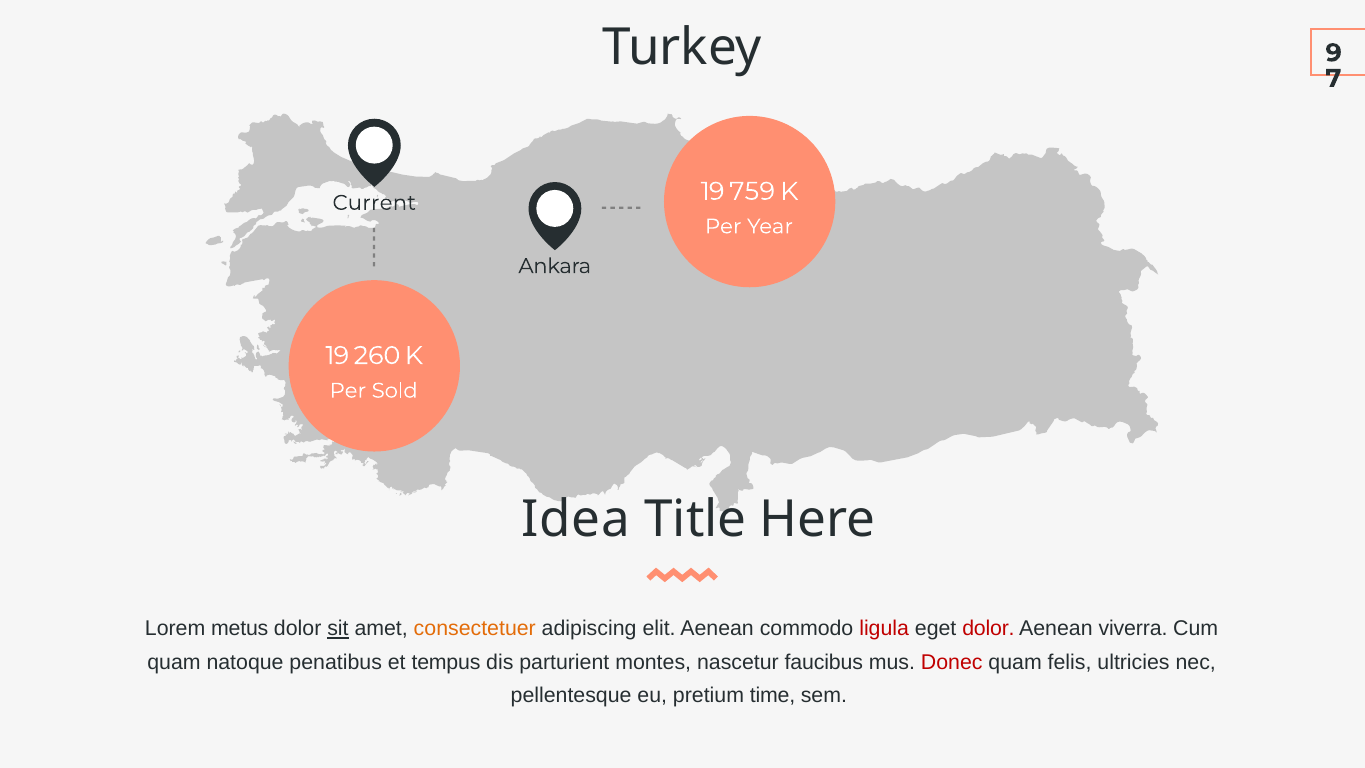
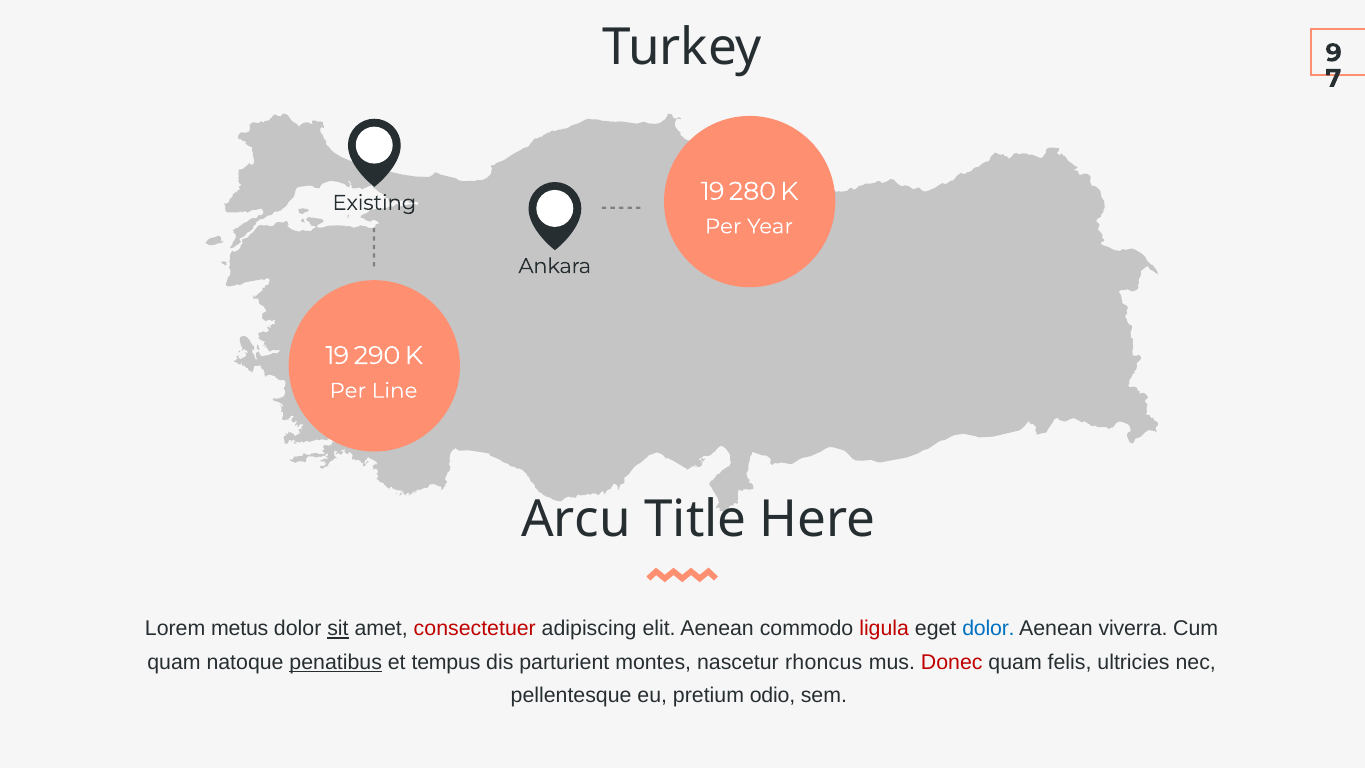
759: 759 -> 280 (752, 191)
Current: Current -> Existing (374, 203)
260: 260 -> 290 (377, 355)
Sold: Sold -> Line (395, 391)
Idea: Idea -> Arcu (576, 519)
consectetuer colour: orange -> red (475, 629)
dolor colour: red -> blue (988, 629)
penatibus underline: none -> present (336, 662)
faucibus: faucibus -> rhoncus (824, 662)
time: time -> odio (773, 695)
